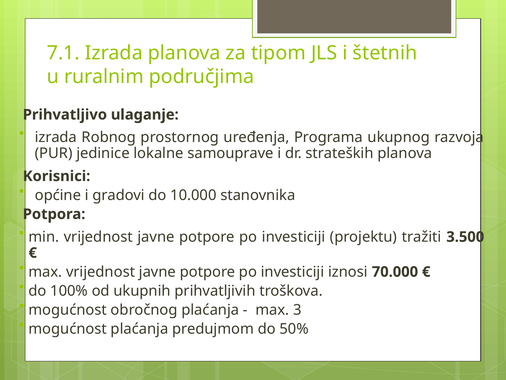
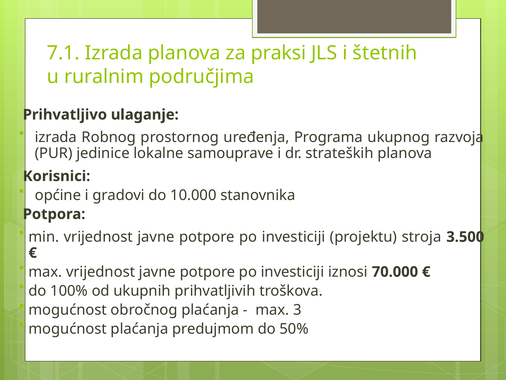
tipom: tipom -> praksi (279, 53)
tražiti: tražiti -> stroja (422, 237)
